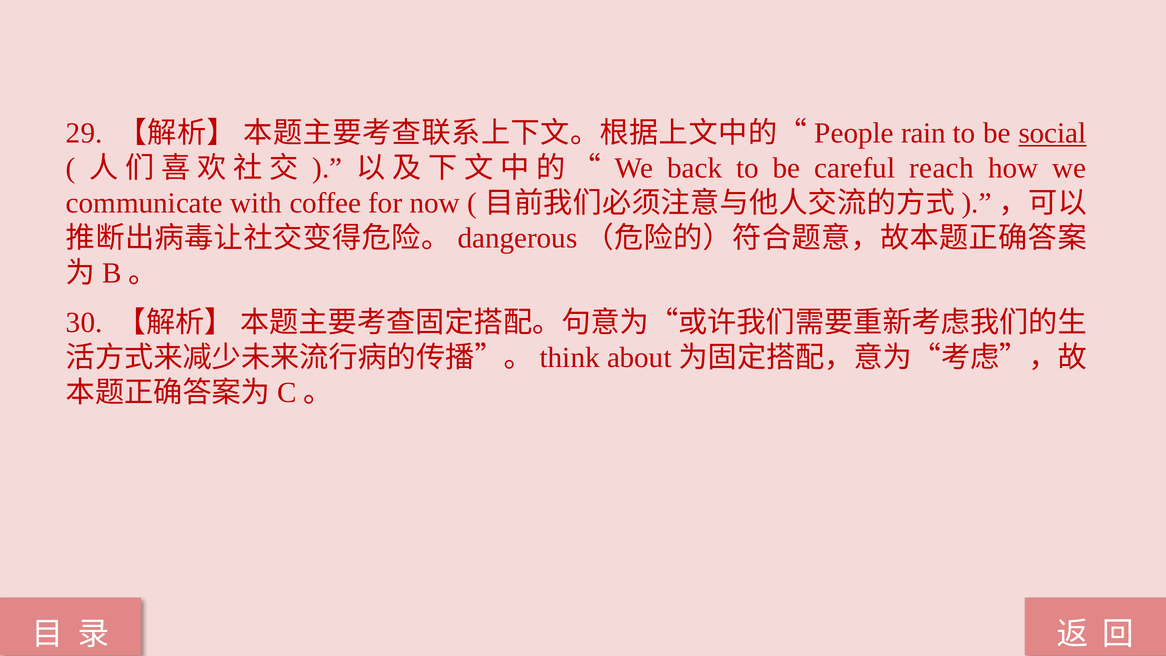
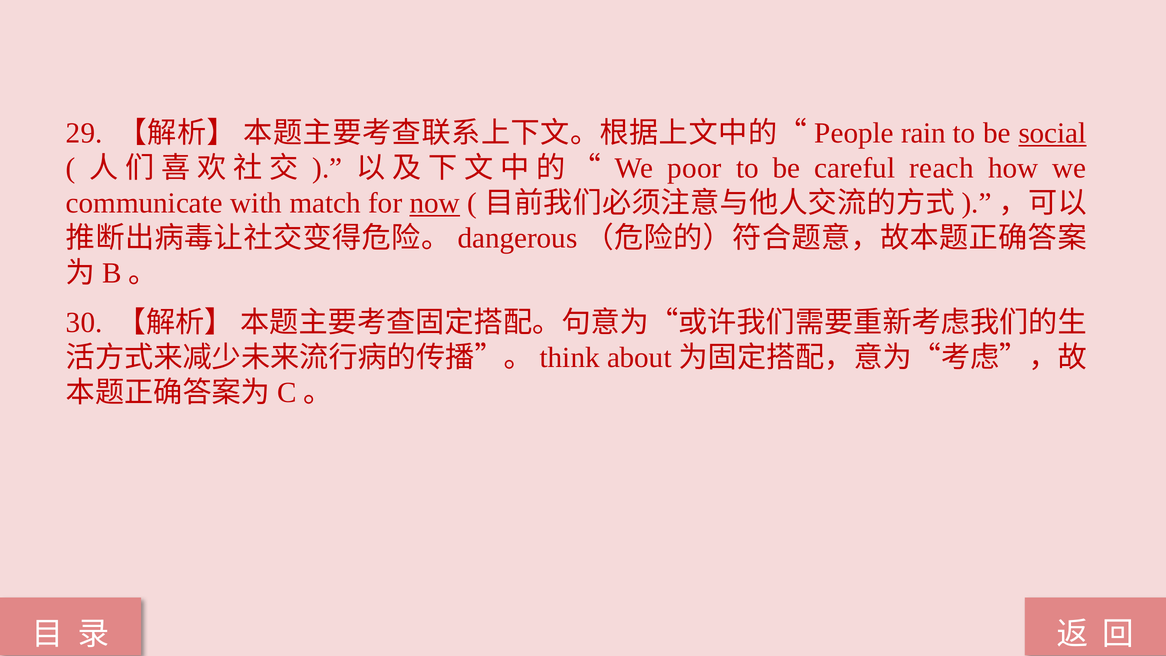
back: back -> poor (694, 168)
coffee: coffee -> match (325, 203)
now underline: none -> present (435, 203)
